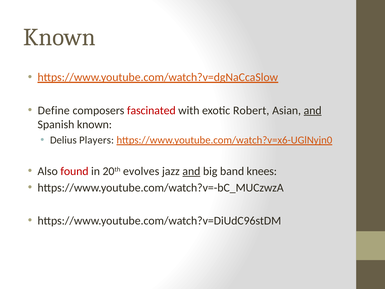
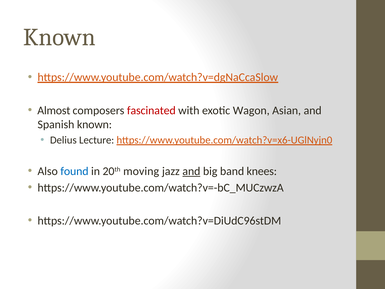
Define: Define -> Almost (54, 110)
Robert: Robert -> Wagon (251, 110)
and underline: present -> none (313, 110)
Players: Players -> Lecture (97, 140)
found colour: red -> blue (74, 171)
evolves: evolves -> moving (141, 171)
